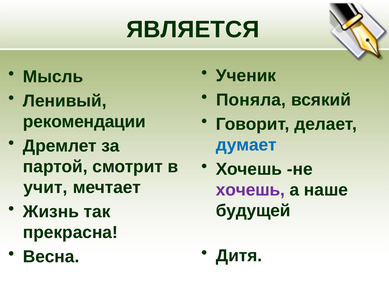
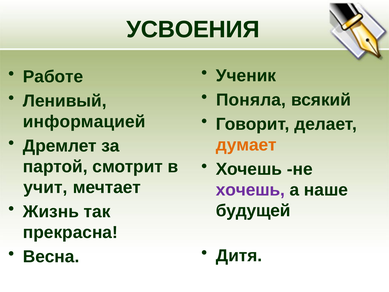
ЯВЛЯЕТСЯ: ЯВЛЯЕТСЯ -> УСВОЕНИЯ (193, 30)
Мысль: Мысль -> Работе (53, 77)
рекомендации: рекомендации -> информацией (84, 122)
думает colour: blue -> orange (246, 145)
